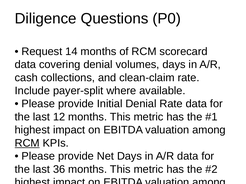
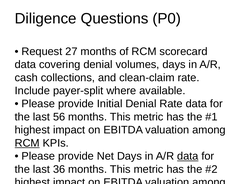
14: 14 -> 27 (71, 52)
12: 12 -> 56 (59, 117)
data underline: none -> present (188, 157)
